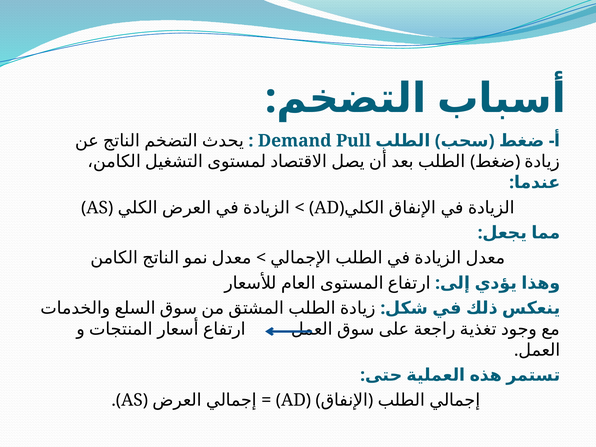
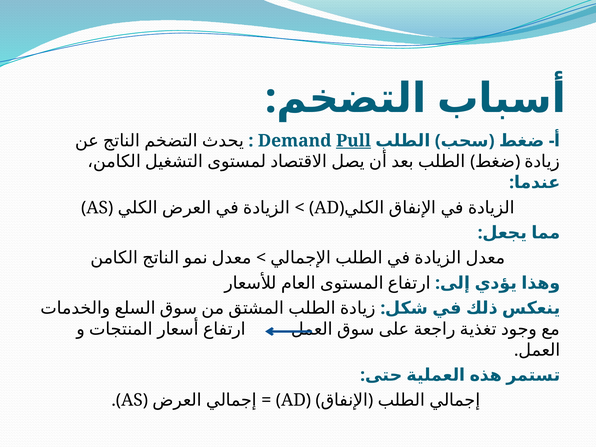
Pull underline: none -> present (353, 141)
